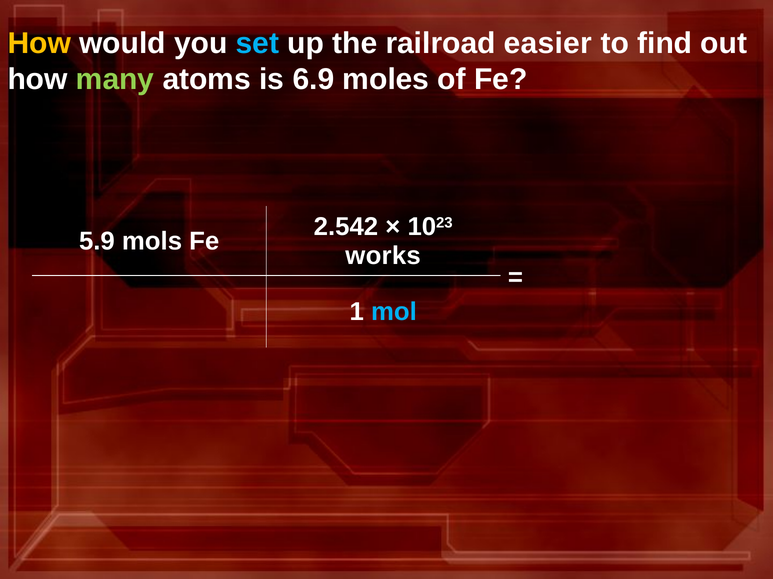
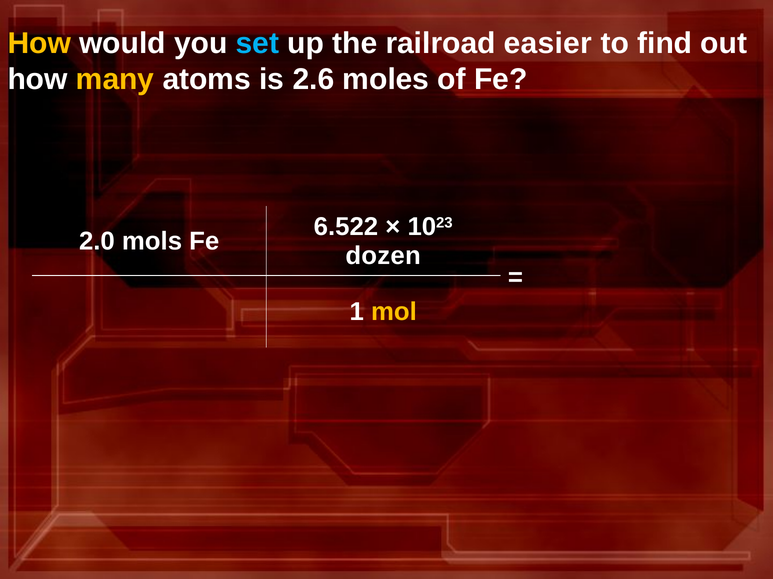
many colour: light green -> yellow (115, 79)
6.9: 6.9 -> 2.6 (313, 79)
2.542: 2.542 -> 6.522 (346, 227)
5.9: 5.9 -> 2.0 (97, 242)
works: works -> dozen (383, 256)
mol colour: light blue -> yellow (394, 312)
